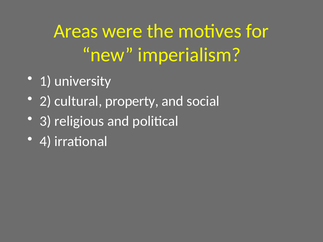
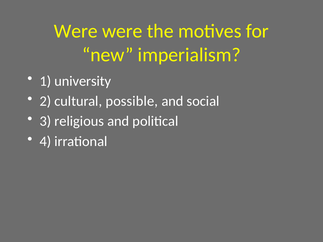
Areas: Areas -> Were (76, 31)
property: property -> possible (132, 101)
